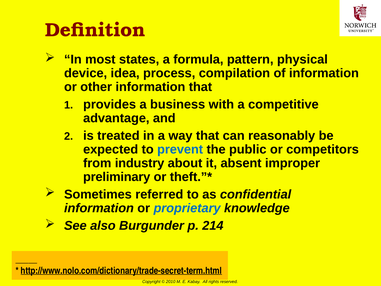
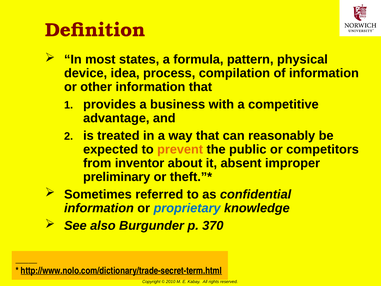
prevent colour: blue -> orange (180, 149)
industry: industry -> inventor (140, 163)
214: 214 -> 370 (213, 225)
